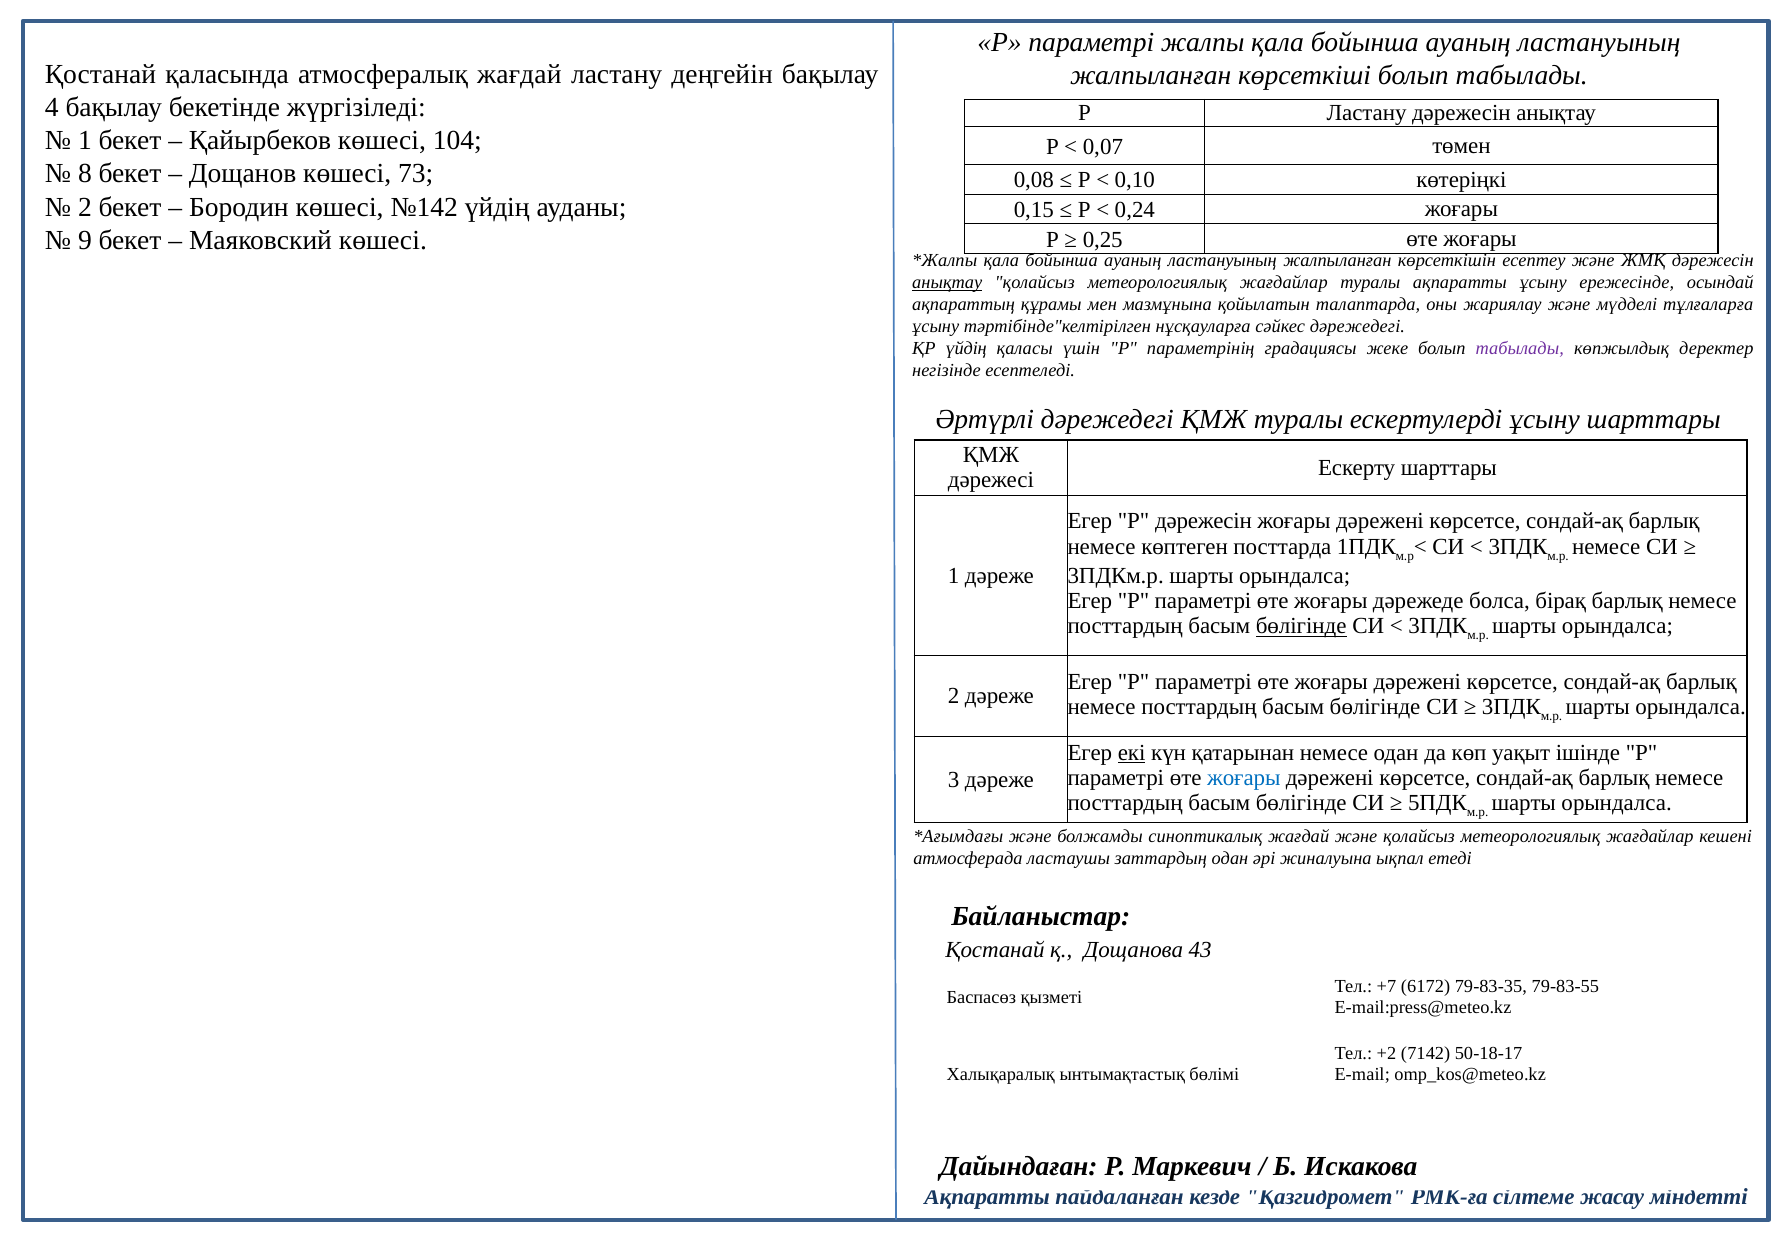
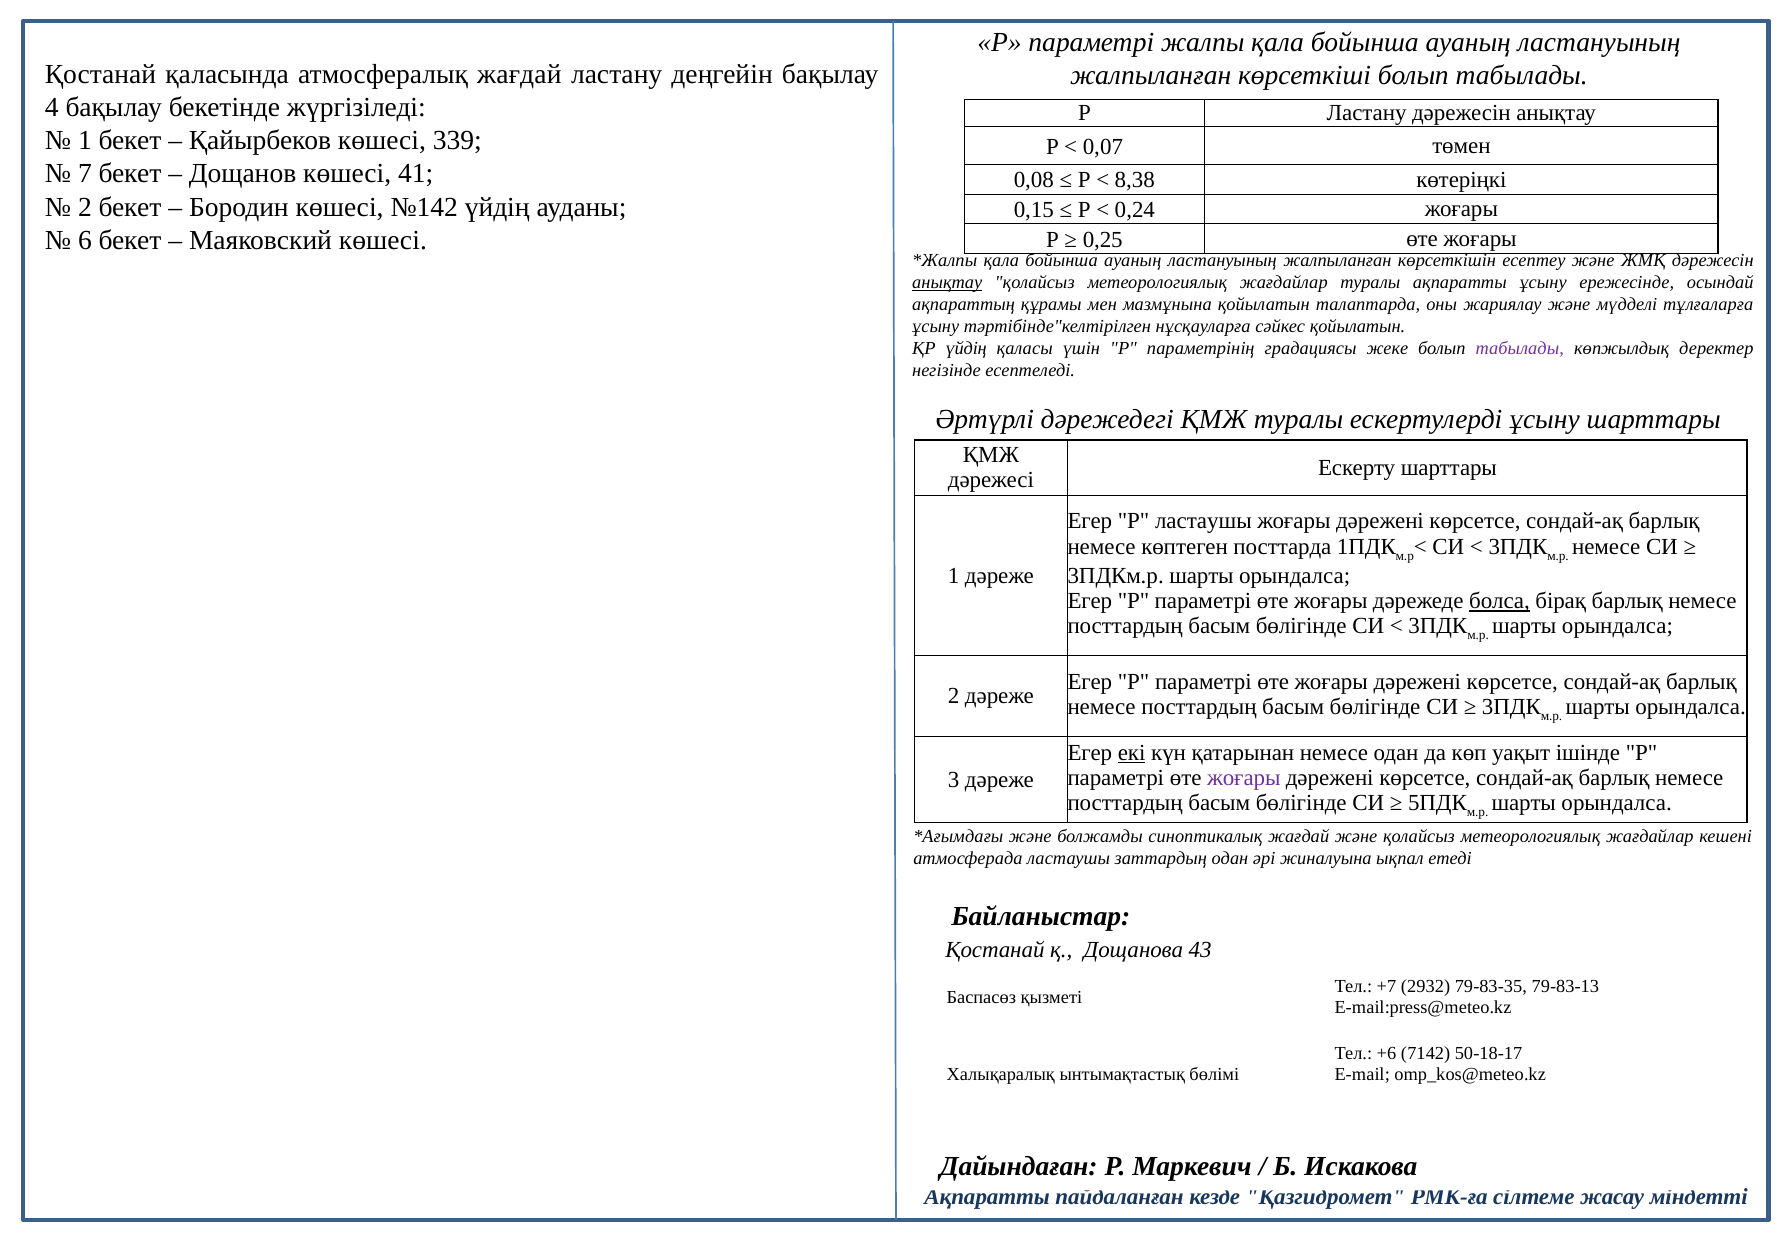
104: 104 -> 339 (457, 141)
8: 8 -> 7 (85, 174)
73: 73 -> 41 (416, 174)
0,10: 0,10 -> 8,38 (1135, 180)
9: 9 -> 6 (85, 240)
сәйкес дәрежедегі: дәрежедегі -> қойылатын (1357, 327)
Р дәрежесін: дәрежесін -> ластаушы (1203, 521)
болса underline: none -> present (1499, 601)
бөлігінде underline: present -> none (1301, 626)
жоғары colour: blue -> purple (1244, 778)
6172: 6172 -> 2932 (1426, 987)
79-83-55: 79-83-55 -> 79-83-13 (1565, 987)
+2: +2 -> +6 (1387, 1053)
